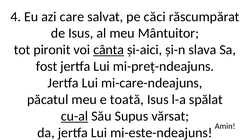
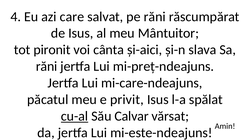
pe căci: căci -> răni (155, 17)
cânta underline: present -> none (109, 50)
fost: fost -> răni (47, 67)
toată: toată -> privit (127, 100)
Supus: Supus -> Calvar (132, 117)
